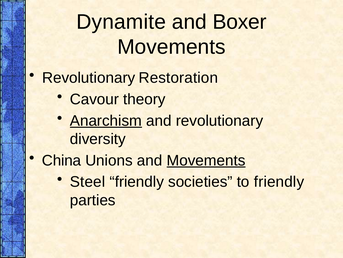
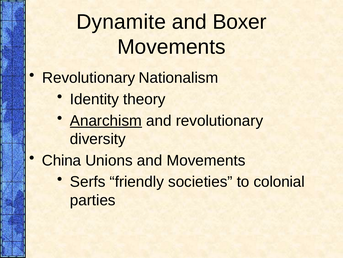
Restoration: Restoration -> Nationalism (178, 78)
Cavour: Cavour -> Identity (94, 99)
Movements underline: present -> none (206, 160)
Steel: Steel -> Serfs (88, 181)
to friendly: friendly -> colonial (279, 181)
